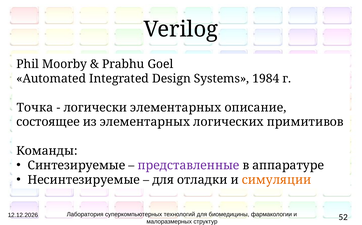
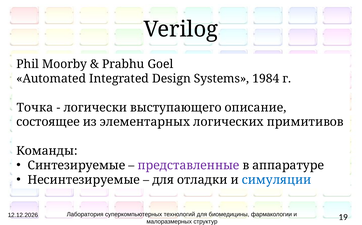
логически элементарных: элементарных -> выступающего (176, 108)
симуляции colour: orange -> blue (277, 180)
52: 52 -> 19 (343, 217)
